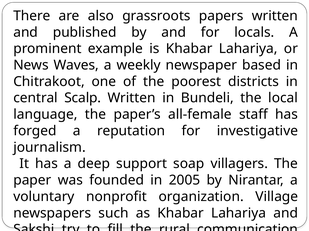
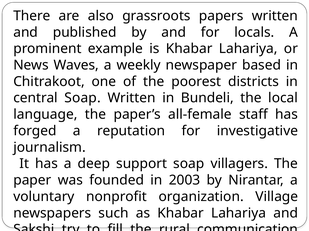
central Scalp: Scalp -> Soap (83, 98)
2005: 2005 -> 2003 (185, 181)
